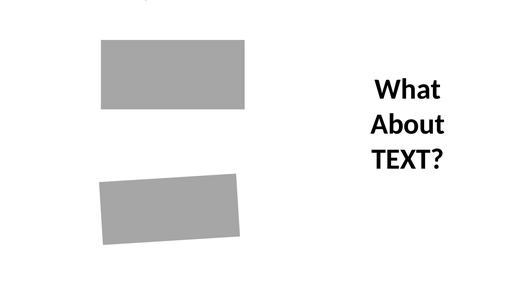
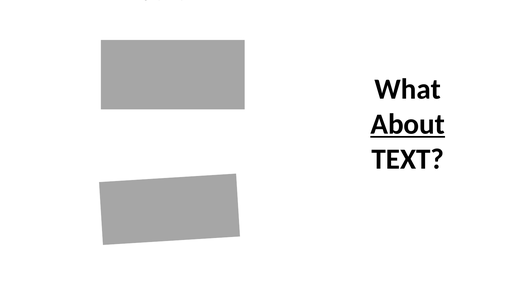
About underline: none -> present (408, 124)
